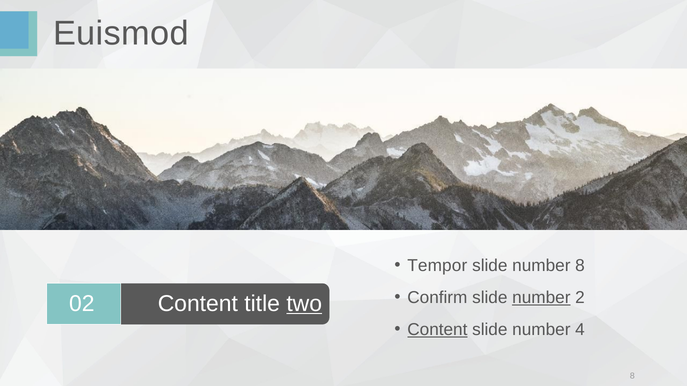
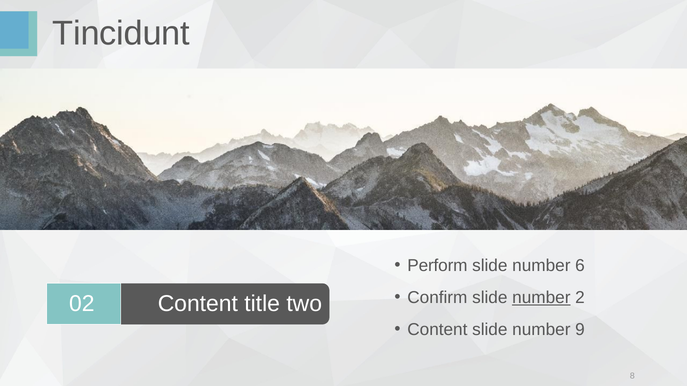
Euismod: Euismod -> Tincidunt (121, 33)
Tempor: Tempor -> Perform (437, 266)
number 8: 8 -> 6 (580, 266)
two underline: present -> none (304, 304)
Content underline: present -> none (437, 330)
4: 4 -> 9 (580, 330)
